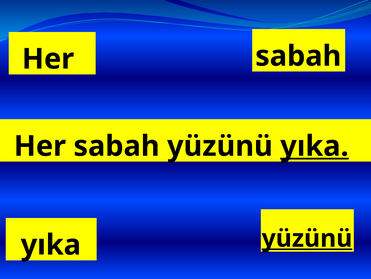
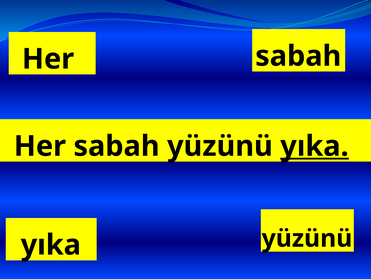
yüzünü underline: present -> none (307, 238)
